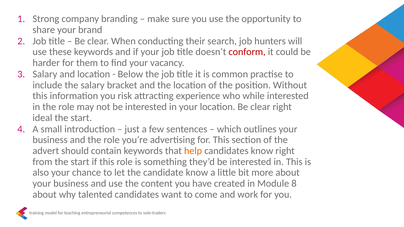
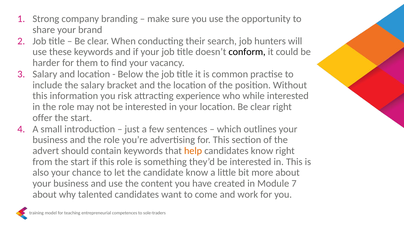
conform colour: red -> black (247, 52)
ideal: ideal -> offer (42, 118)
8: 8 -> 7 (294, 184)
